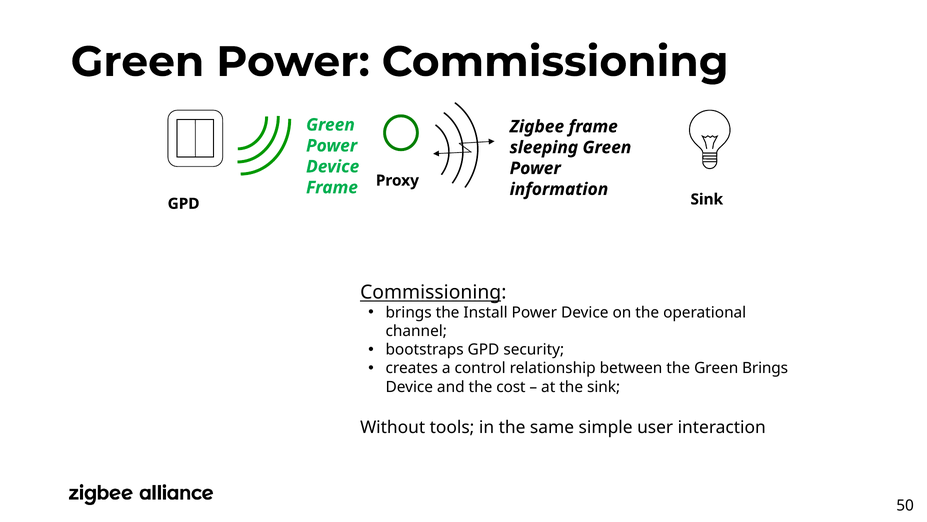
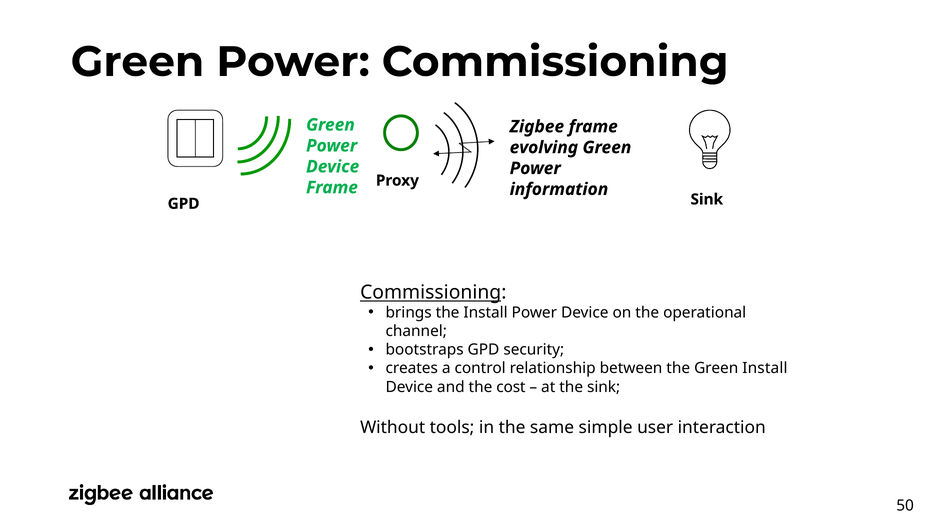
sleeping: sleeping -> evolving (544, 147)
Green Brings: Brings -> Install (765, 368)
